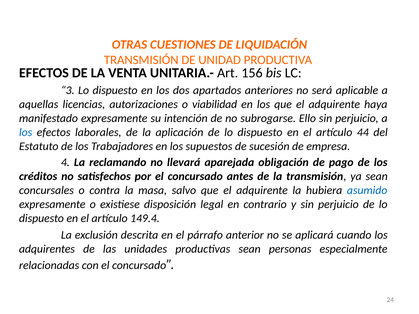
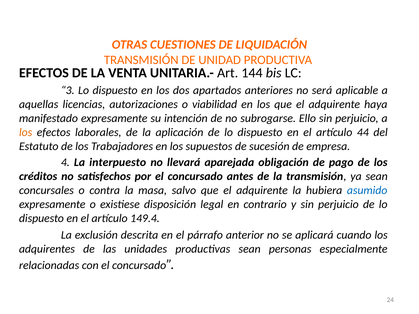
156: 156 -> 144 (252, 73)
los colour: blue -> orange (26, 132)
reclamando: reclamando -> interpuesto (118, 163)
